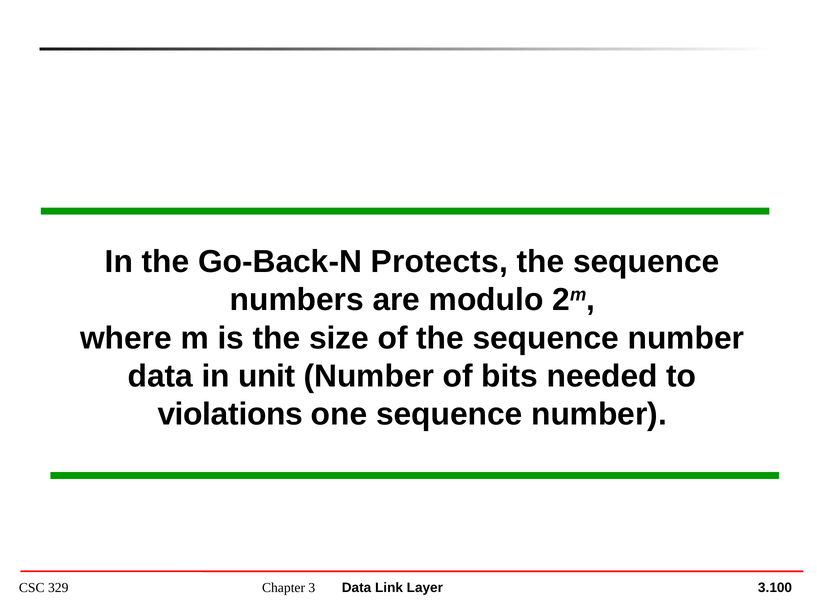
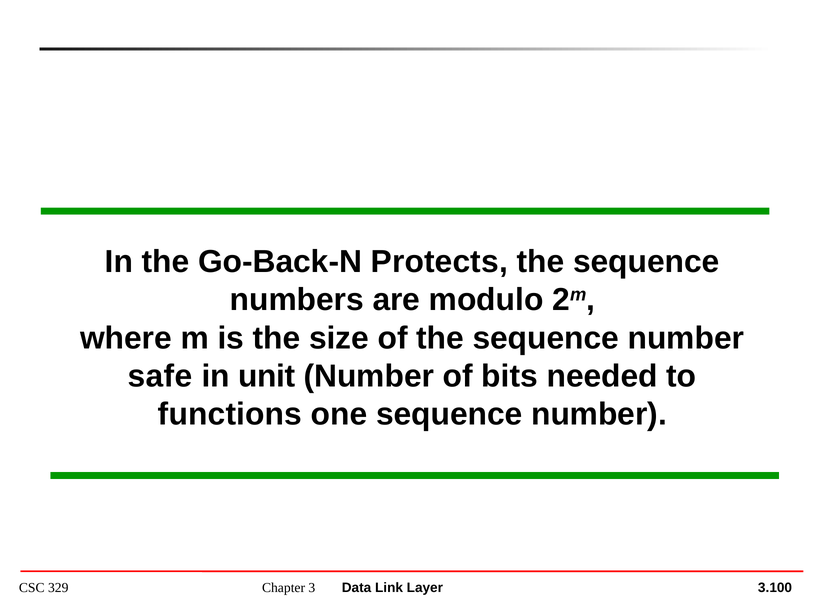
data: data -> safe (160, 376)
violations: violations -> functions (230, 414)
